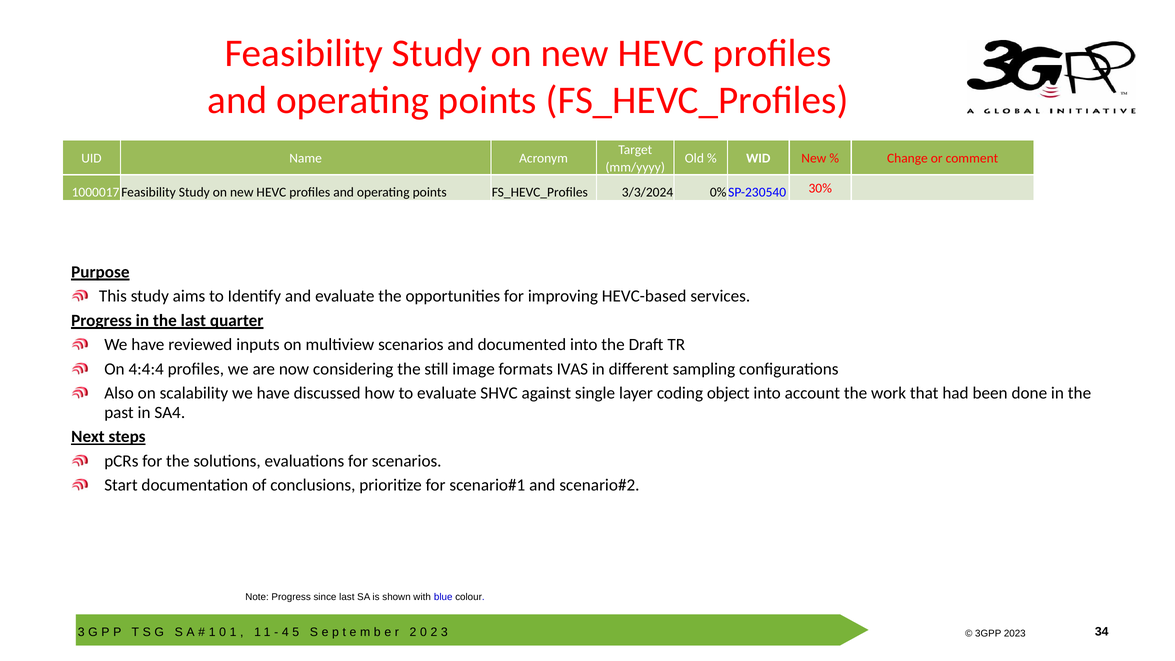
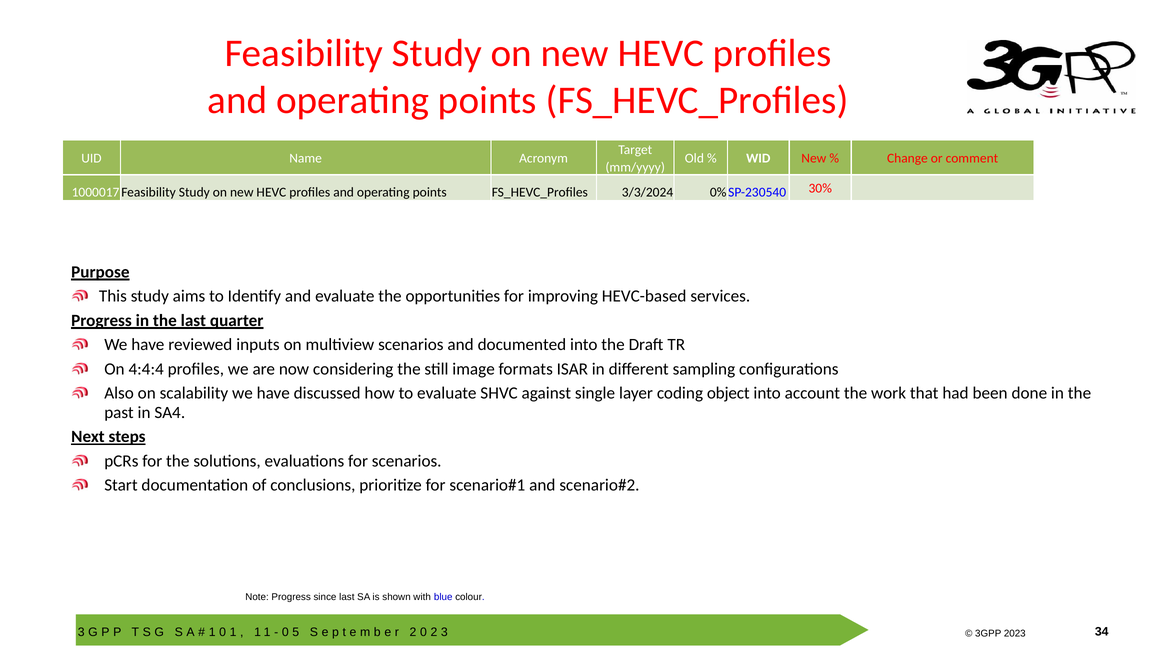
IVAS: IVAS -> ISAR (572, 369)
4: 4 -> 0 (285, 632)
